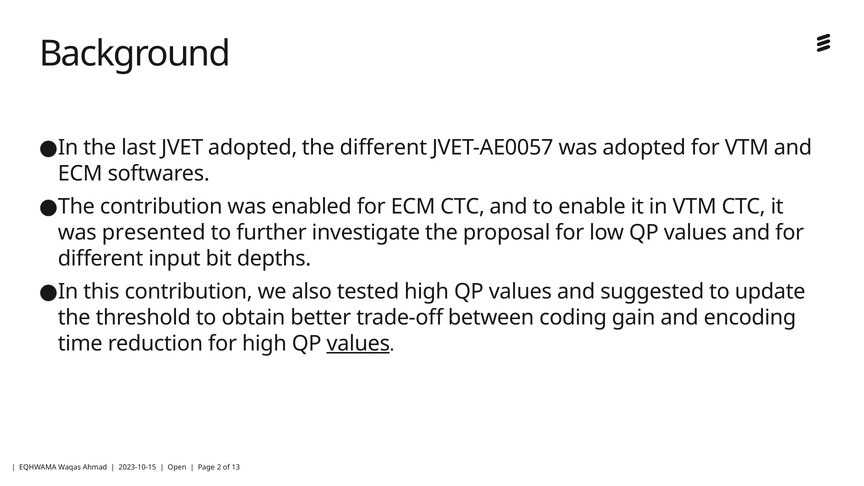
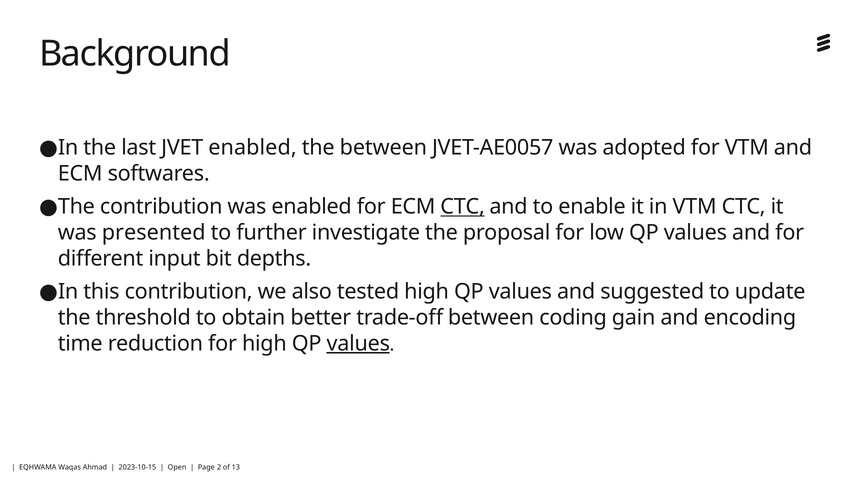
JVET adopted: adopted -> enabled (253, 148)
the different: different -> between (383, 148)
CTC underline: none -> present (463, 207)
